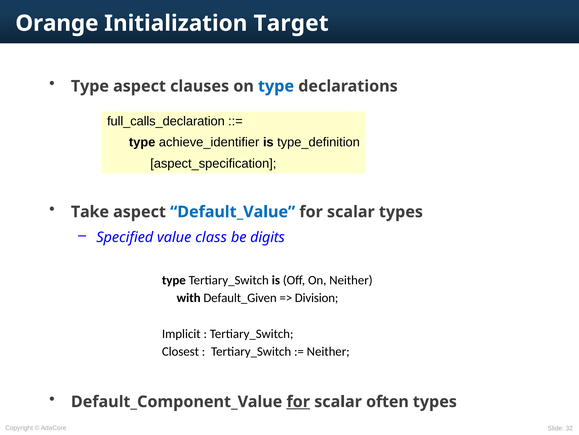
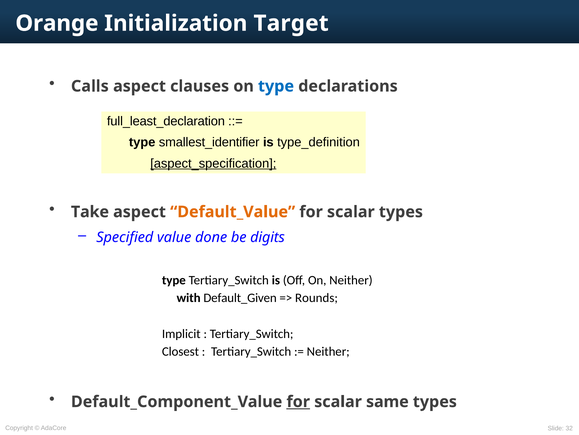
Type: Type -> Calls (90, 86)
full_calls_declaration: full_calls_declaration -> full_least_declaration (166, 121)
achieve_identifier: achieve_identifier -> smallest_identifier (209, 142)
aspect_specification underline: none -> present (213, 163)
Default_Value colour: blue -> orange (233, 212)
class: class -> done (211, 237)
Division: Division -> Rounds (316, 297)
often: often -> same (387, 401)
